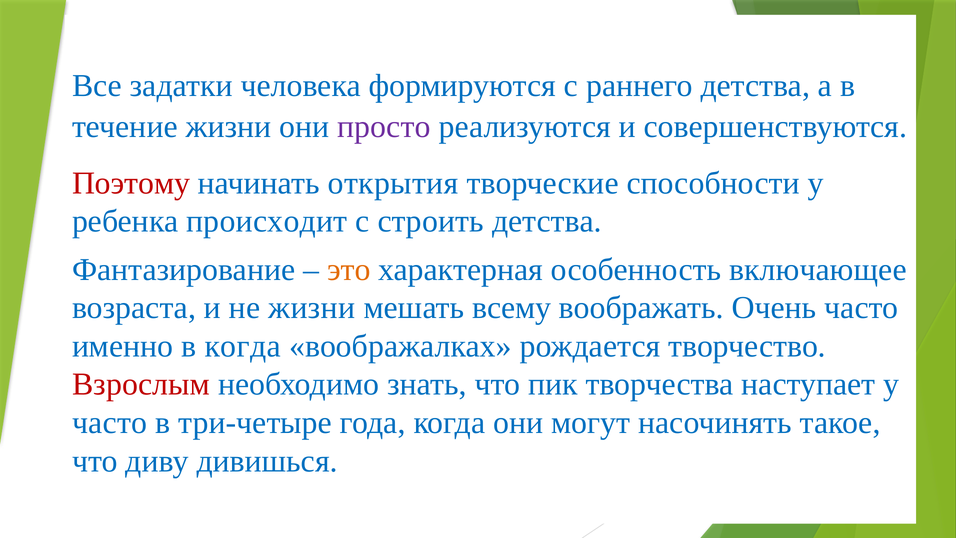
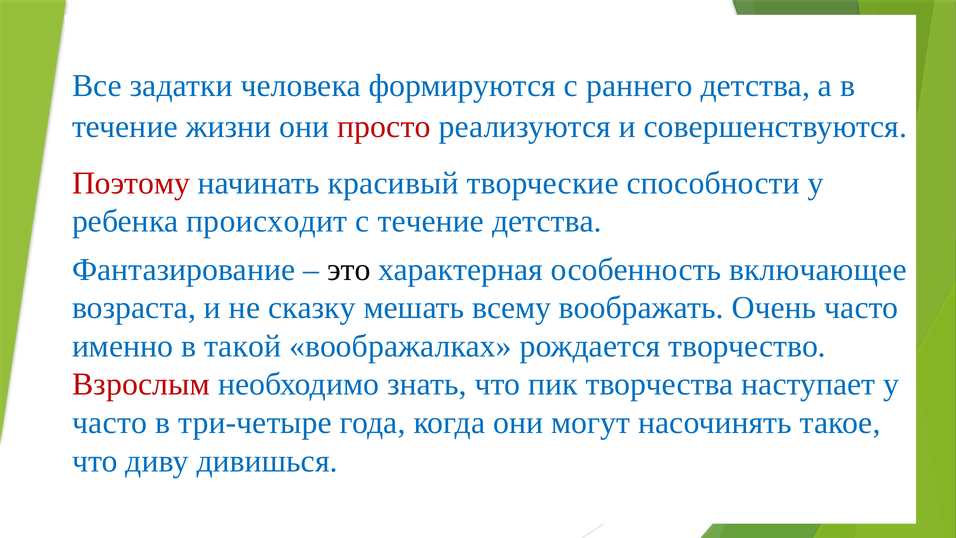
просто colour: purple -> red (384, 127)
открытия: открытия -> красивый (393, 183)
с строить: строить -> течение (431, 221)
это colour: orange -> black (349, 269)
не жизни: жизни -> сказку (312, 308)
в когда: когда -> такой (243, 346)
